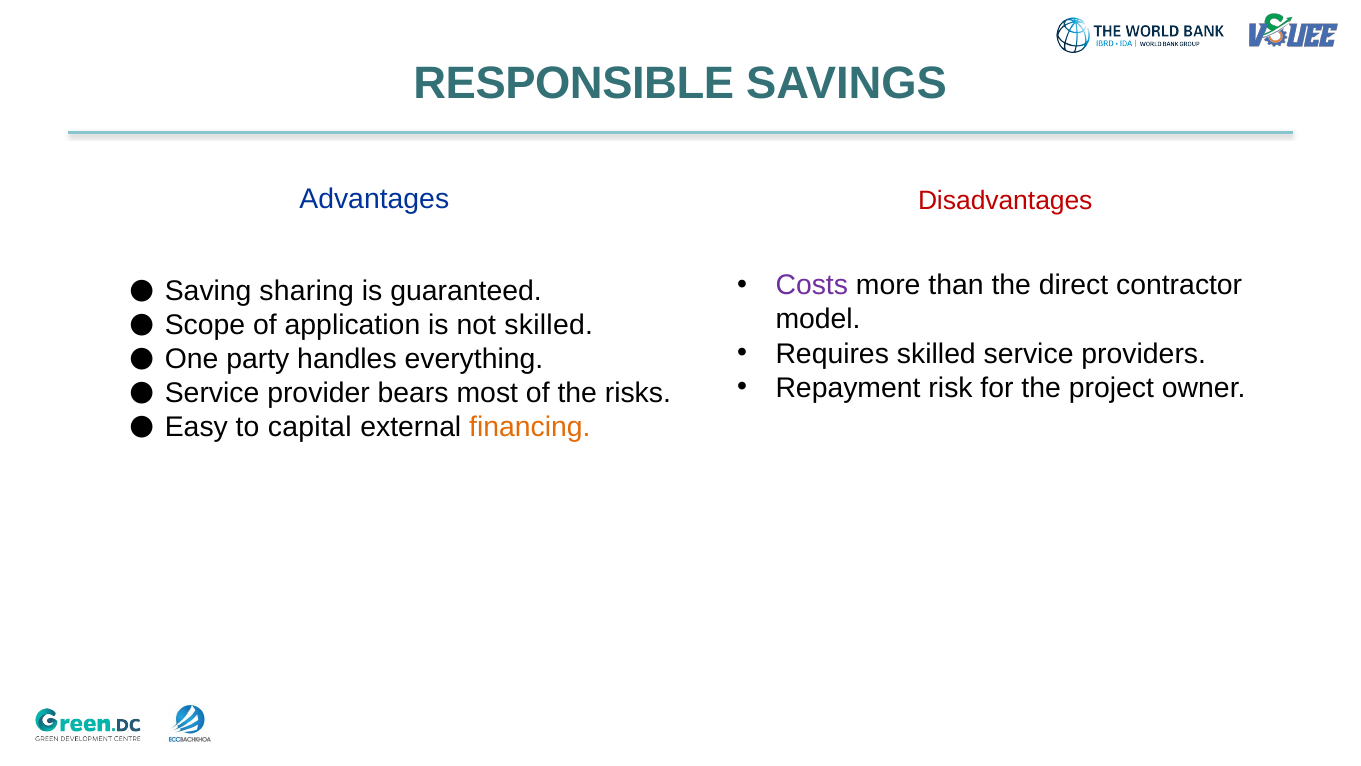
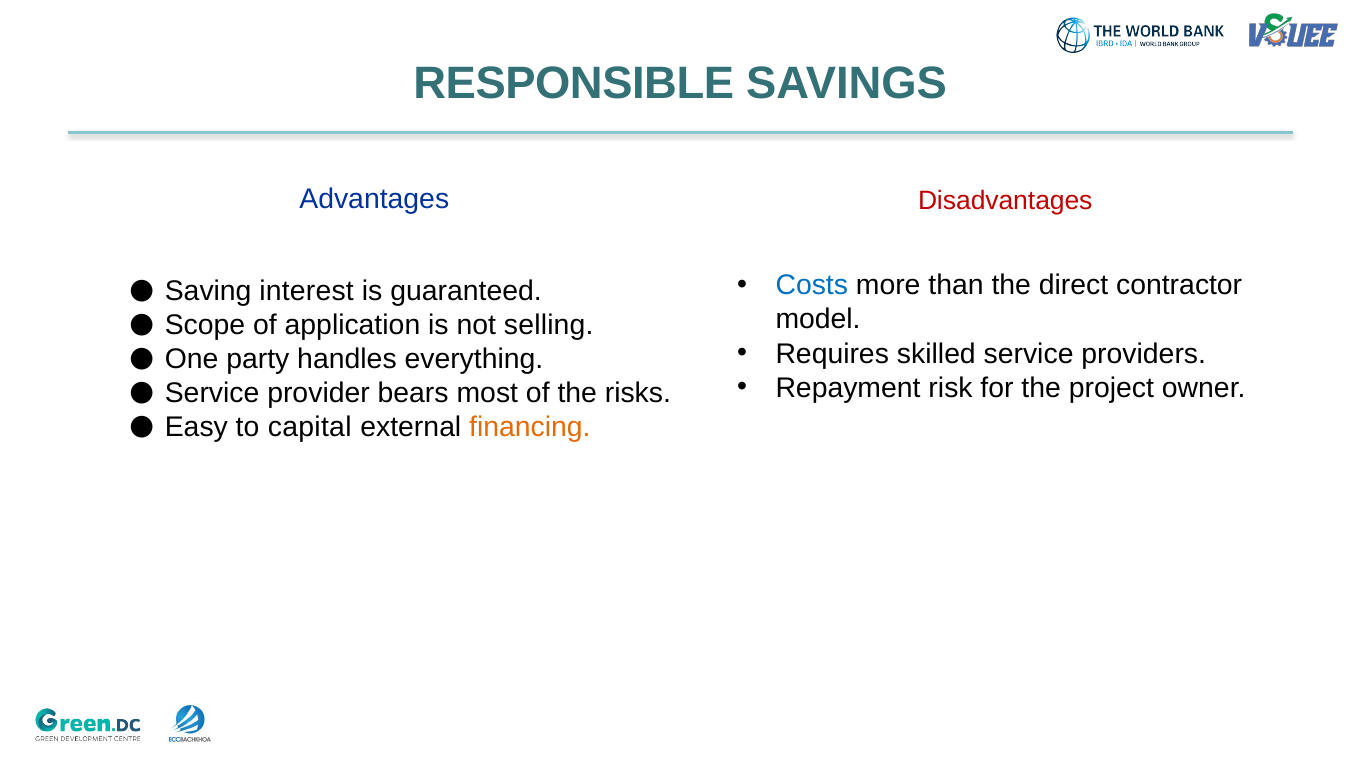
Costs colour: purple -> blue (812, 285)
sharing: sharing -> interest (307, 291)
not skilled: skilled -> selling (549, 325)
